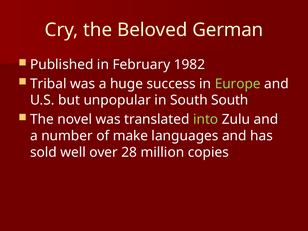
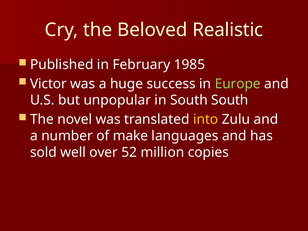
German: German -> Realistic (228, 30)
1982: 1982 -> 1985 (189, 65)
Tribal: Tribal -> Victor (48, 84)
into colour: light green -> yellow (206, 119)
28: 28 -> 52 (129, 152)
